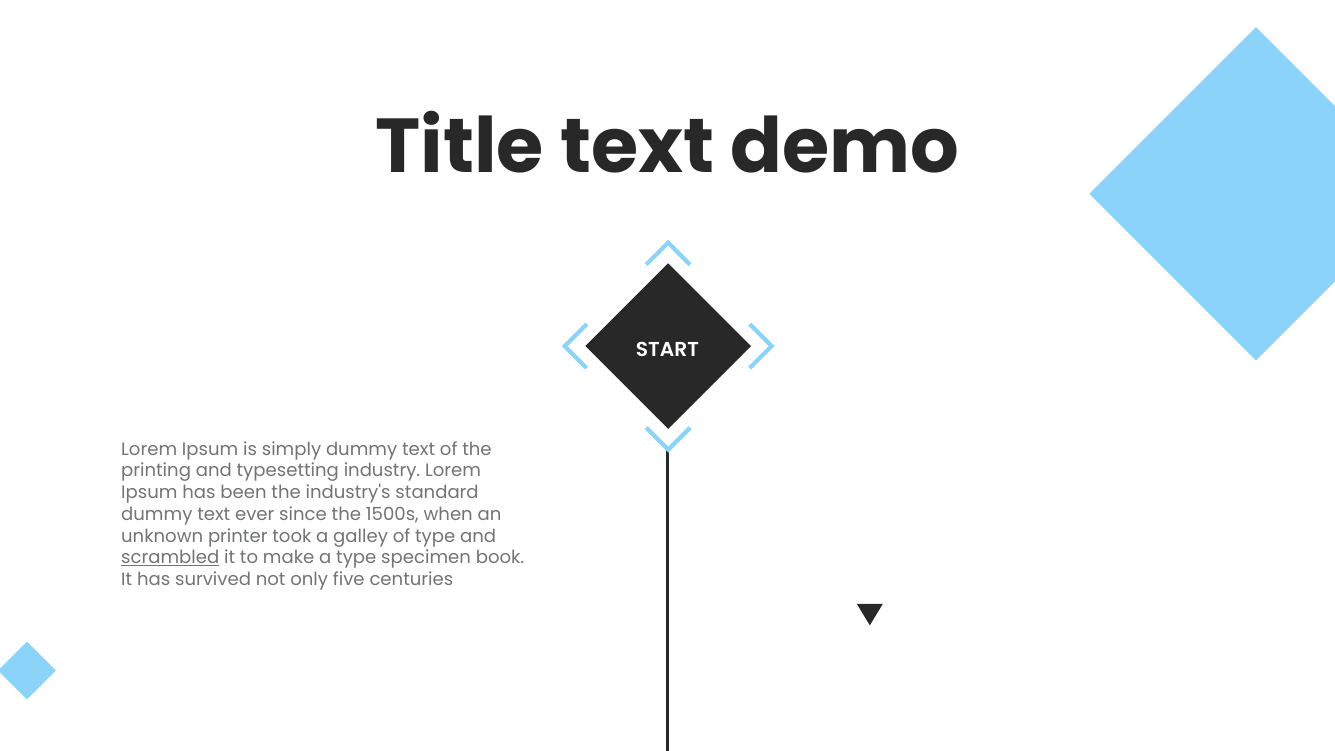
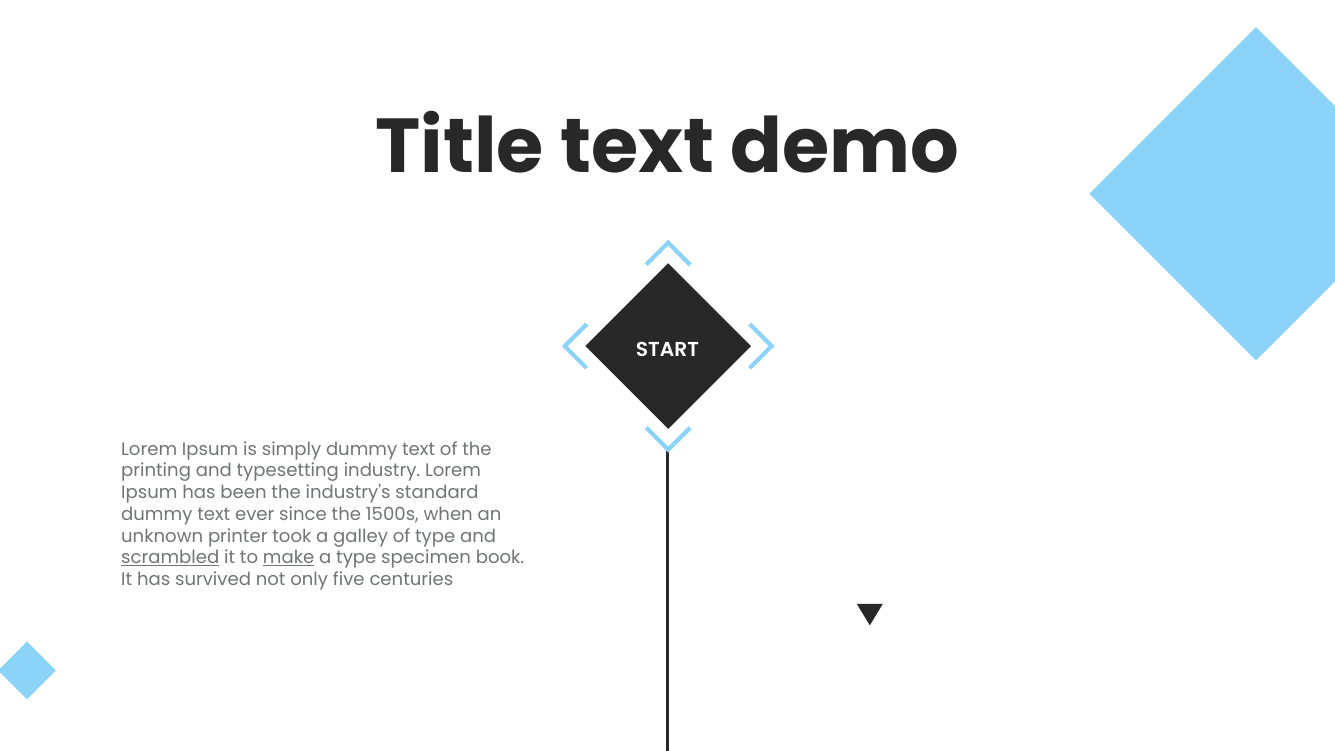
make underline: none -> present (289, 558)
